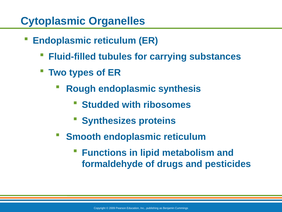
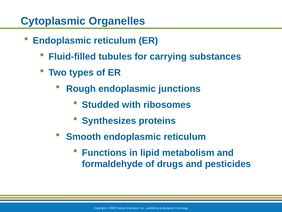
synthesis: synthesis -> junctions (180, 88)
